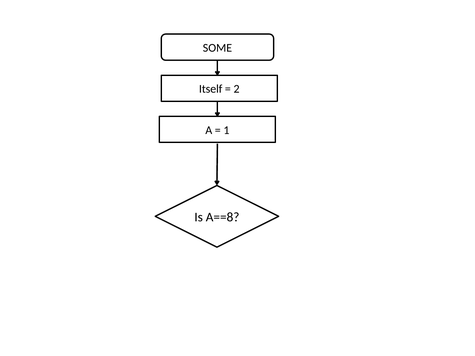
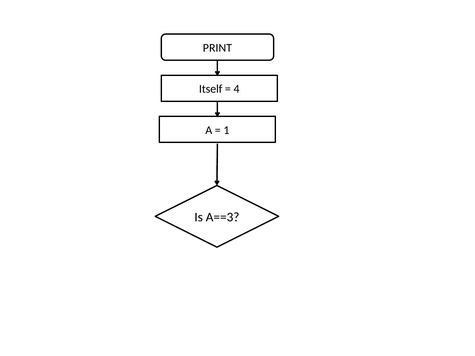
SOME: SOME -> PRINT (217, 48)
2: 2 -> 4 (237, 89)
A==8: A==8 -> A==3 (223, 217)
